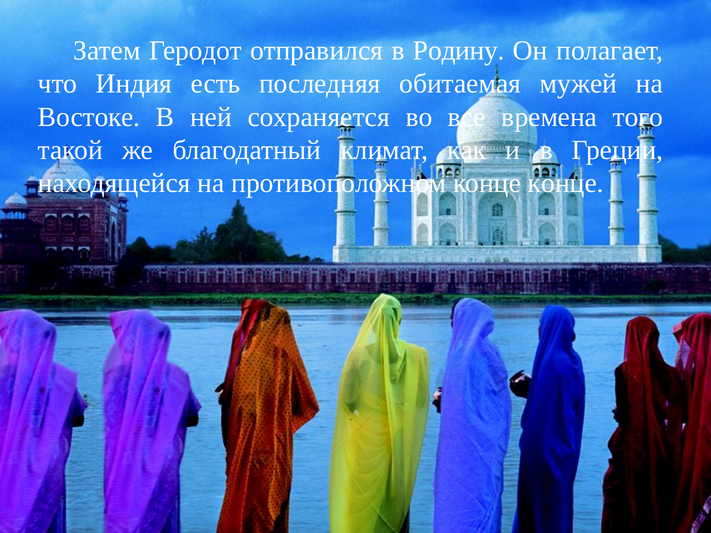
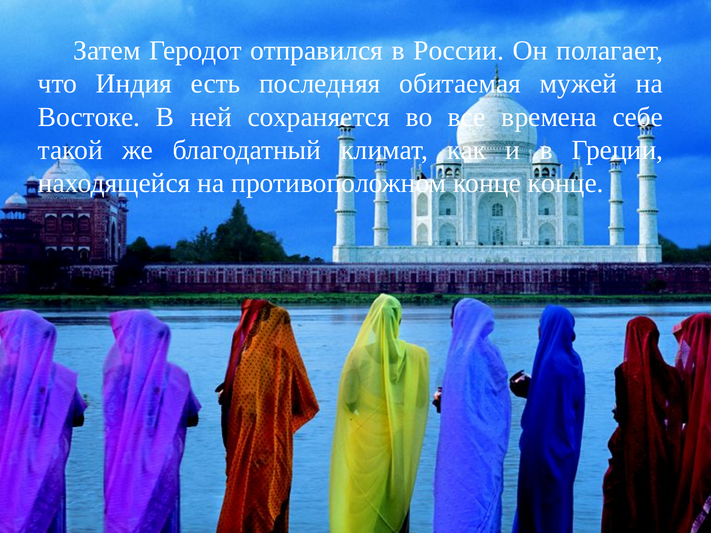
Родину: Родину -> России (459, 51)
того: того -> себе (638, 117)
